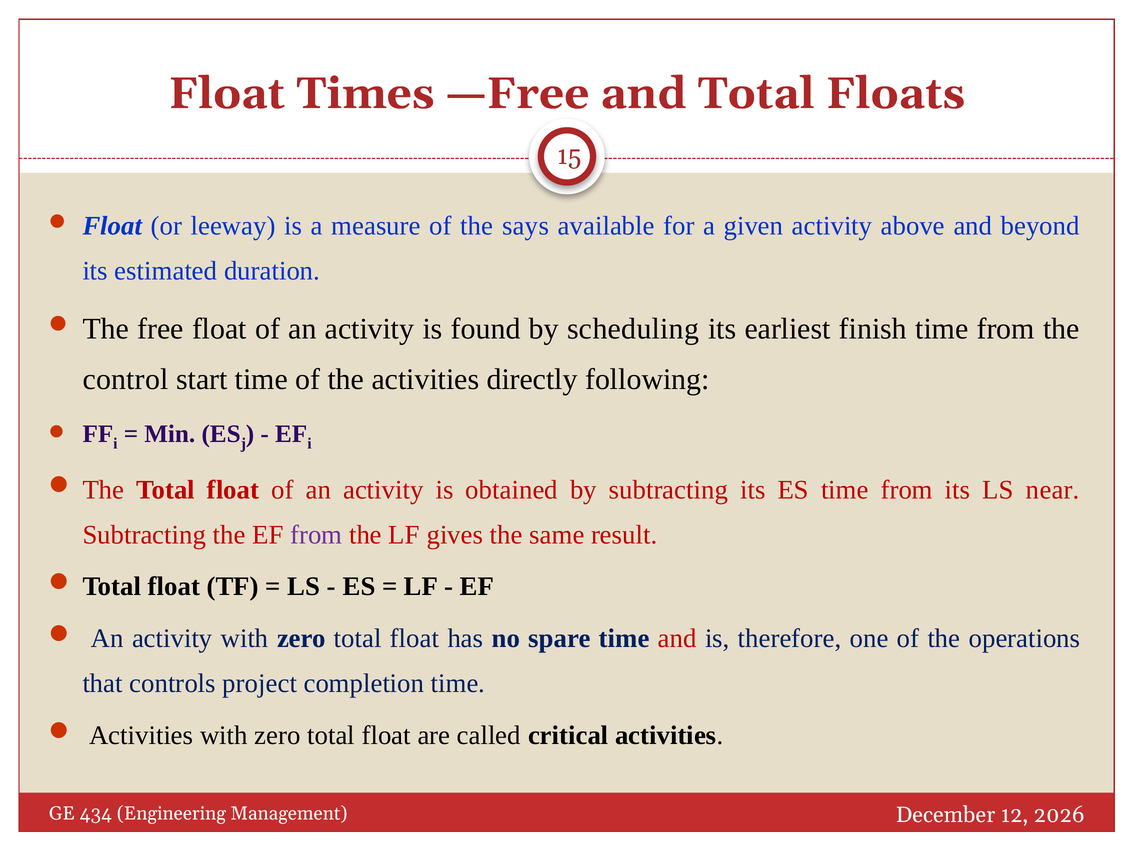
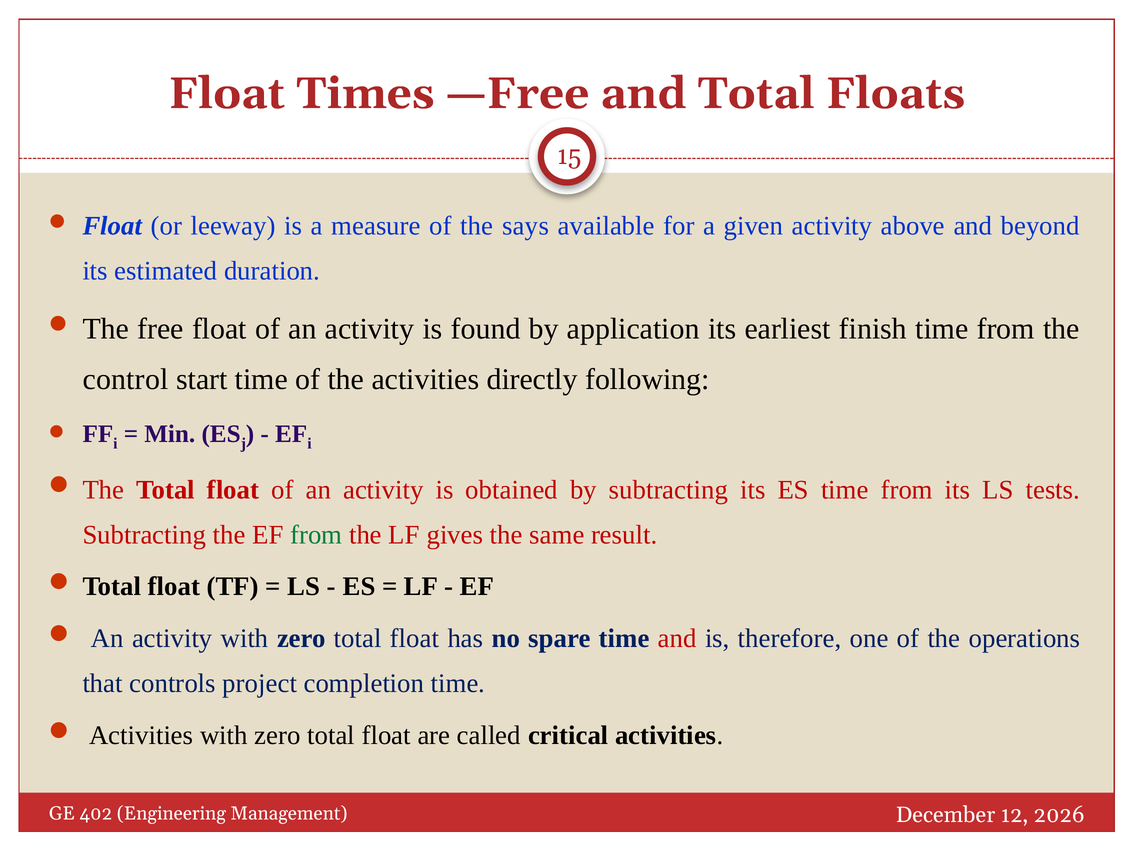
scheduling: scheduling -> application (633, 329)
near: near -> tests (1053, 489)
from colour: purple -> green (316, 534)
434: 434 -> 402 (96, 813)
